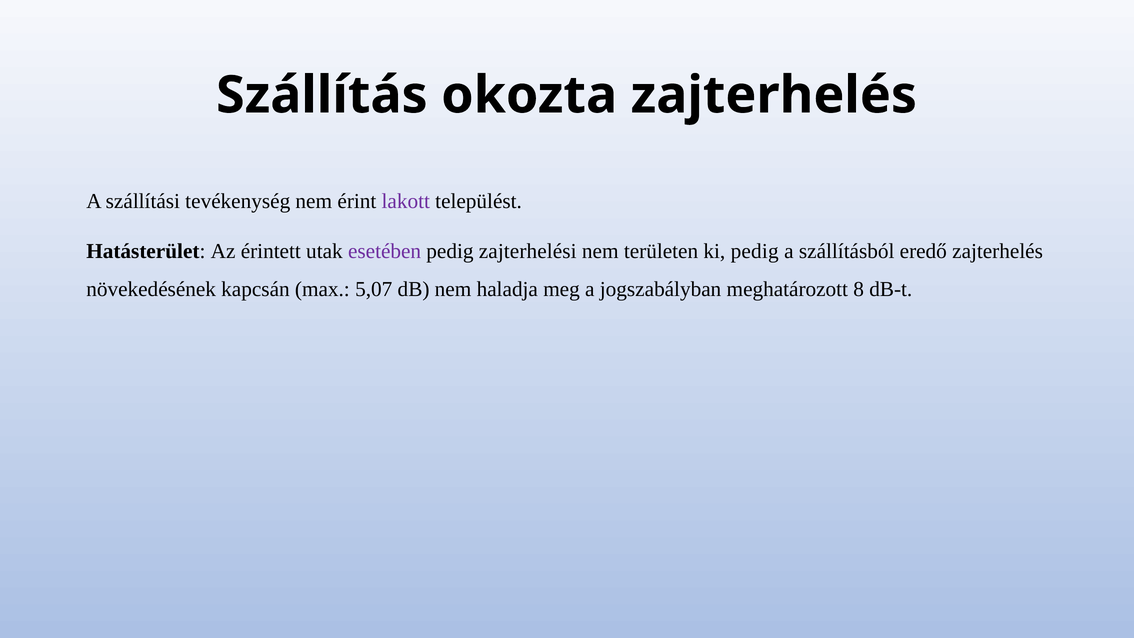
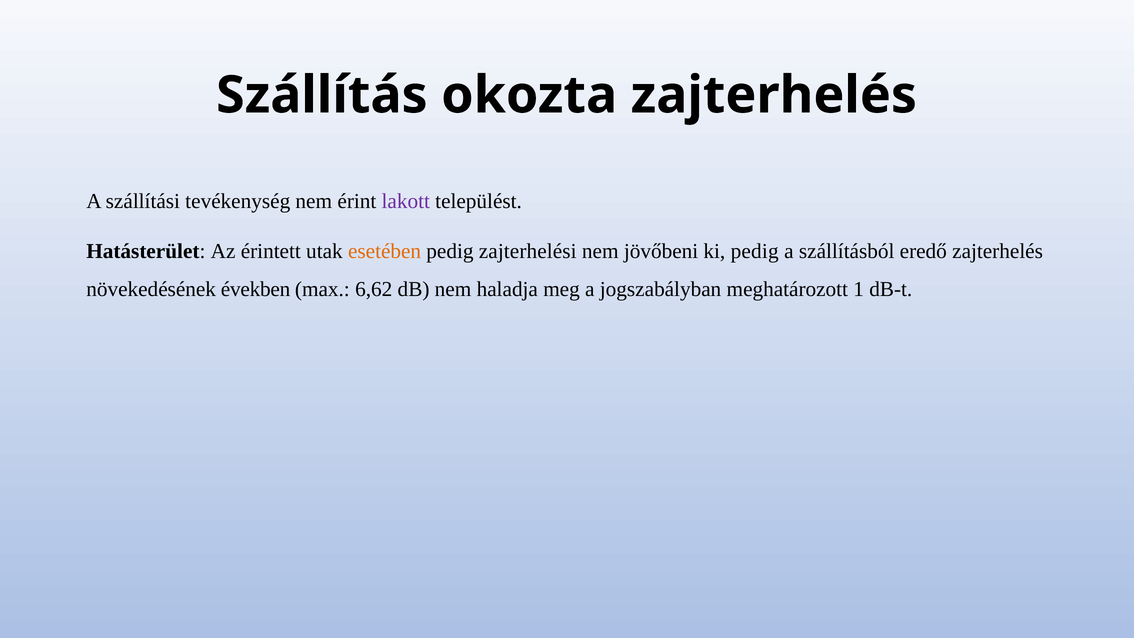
esetében colour: purple -> orange (385, 251)
területen: területen -> jövőbeni (661, 251)
kapcsán: kapcsán -> években (256, 289)
5,07: 5,07 -> 6,62 (374, 289)
8: 8 -> 1 (859, 289)
